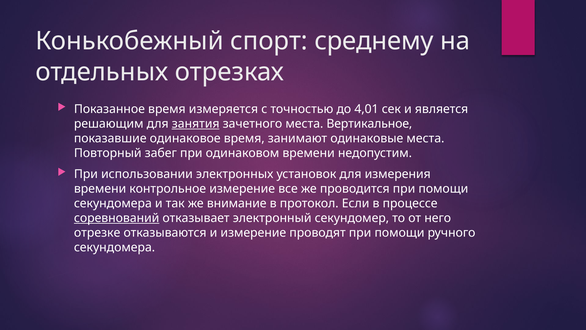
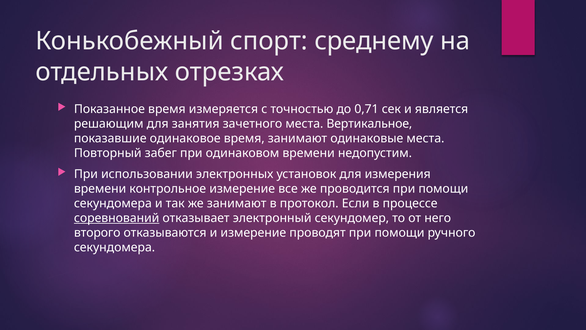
4,01: 4,01 -> 0,71 (366, 109)
занятия underline: present -> none (196, 124)
же внимание: внимание -> занимают (237, 203)
отрезке: отрезке -> второго (97, 232)
